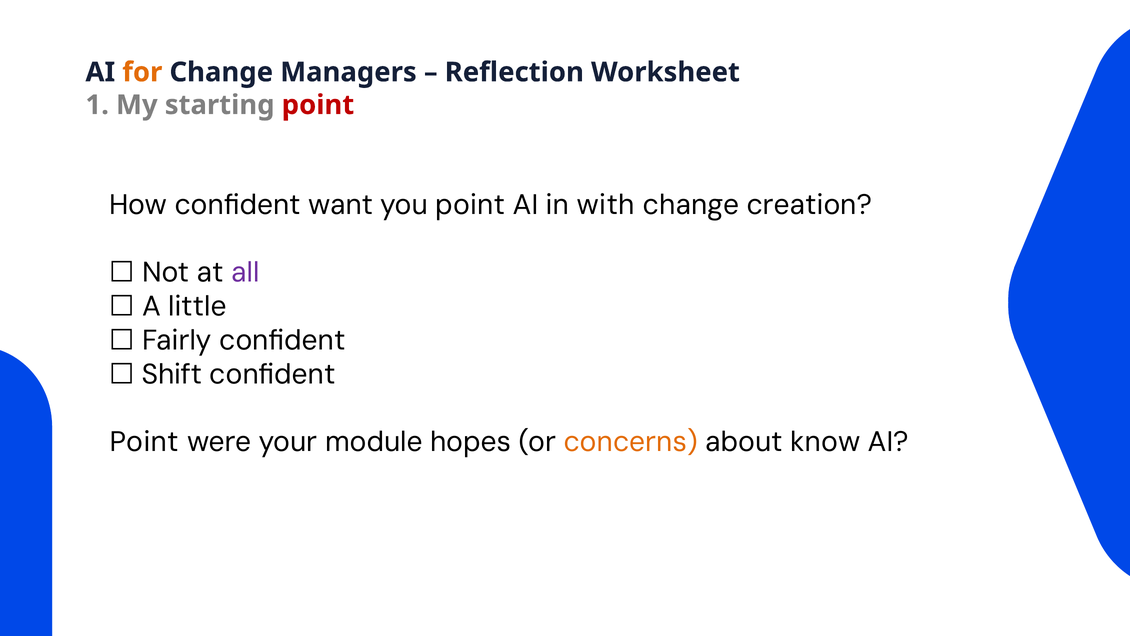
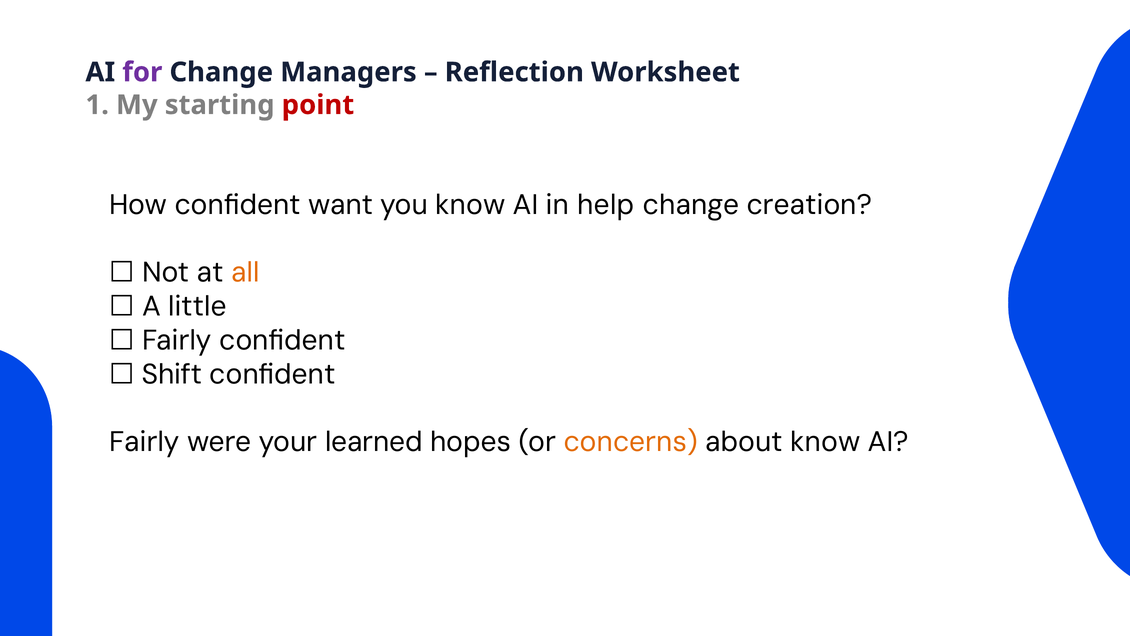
for colour: orange -> purple (142, 72)
you point: point -> know (470, 205)
with: with -> help (606, 205)
all colour: purple -> orange (245, 272)
Point: Point -> Fairly (144, 442)
module: module -> learned (374, 442)
